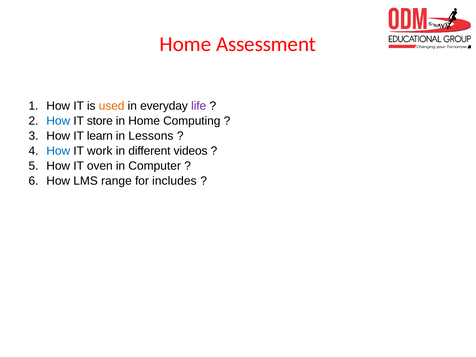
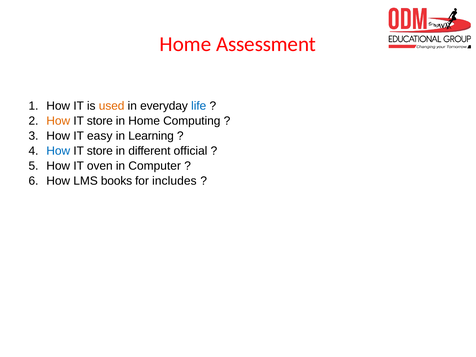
life colour: purple -> blue (199, 106)
How colour: blue -> orange (58, 121)
learn: learn -> easy (100, 136)
Lessons: Lessons -> Learning (151, 136)
work: work -> store (100, 151)
videos: videos -> official (190, 151)
range: range -> books (117, 181)
